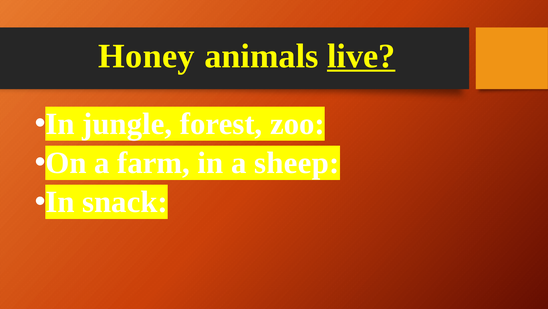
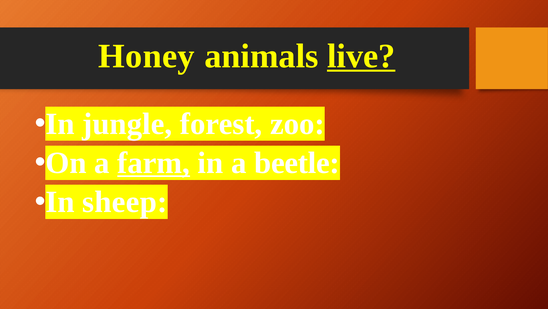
farm underline: none -> present (154, 163)
sheep: sheep -> beetle (297, 163)
snack: snack -> sheep (125, 202)
